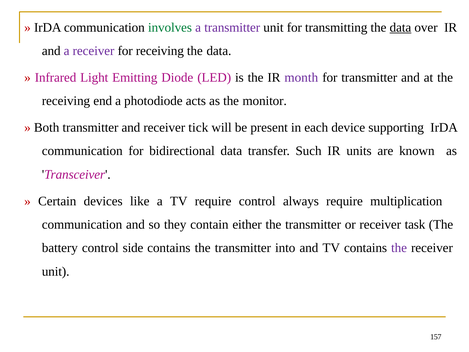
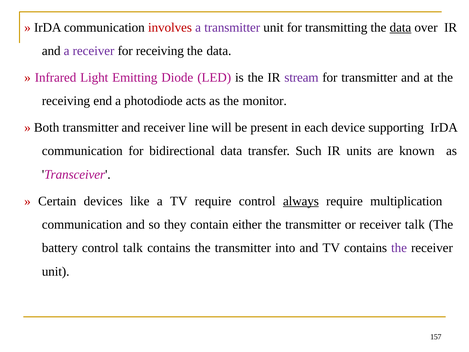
involves colour: green -> red (170, 27)
month: month -> stream (301, 77)
tick: tick -> line (198, 127)
always underline: none -> present (301, 201)
receiver task: task -> talk (415, 224)
control side: side -> talk (133, 248)
